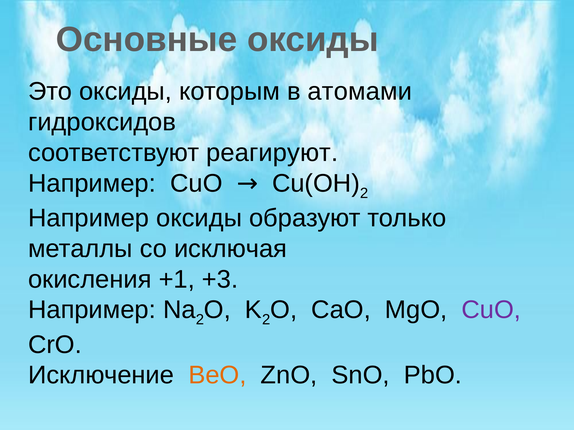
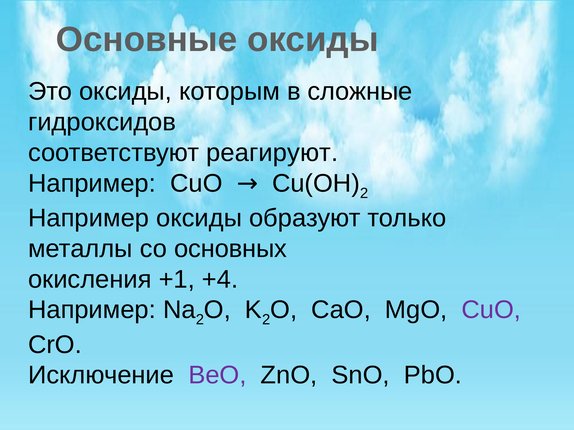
атомами: атомами -> сложные (360, 92)
исключая: исключая -> основных (231, 249)
+3: +3 -> +4 (220, 280)
BeO colour: orange -> purple (217, 376)
